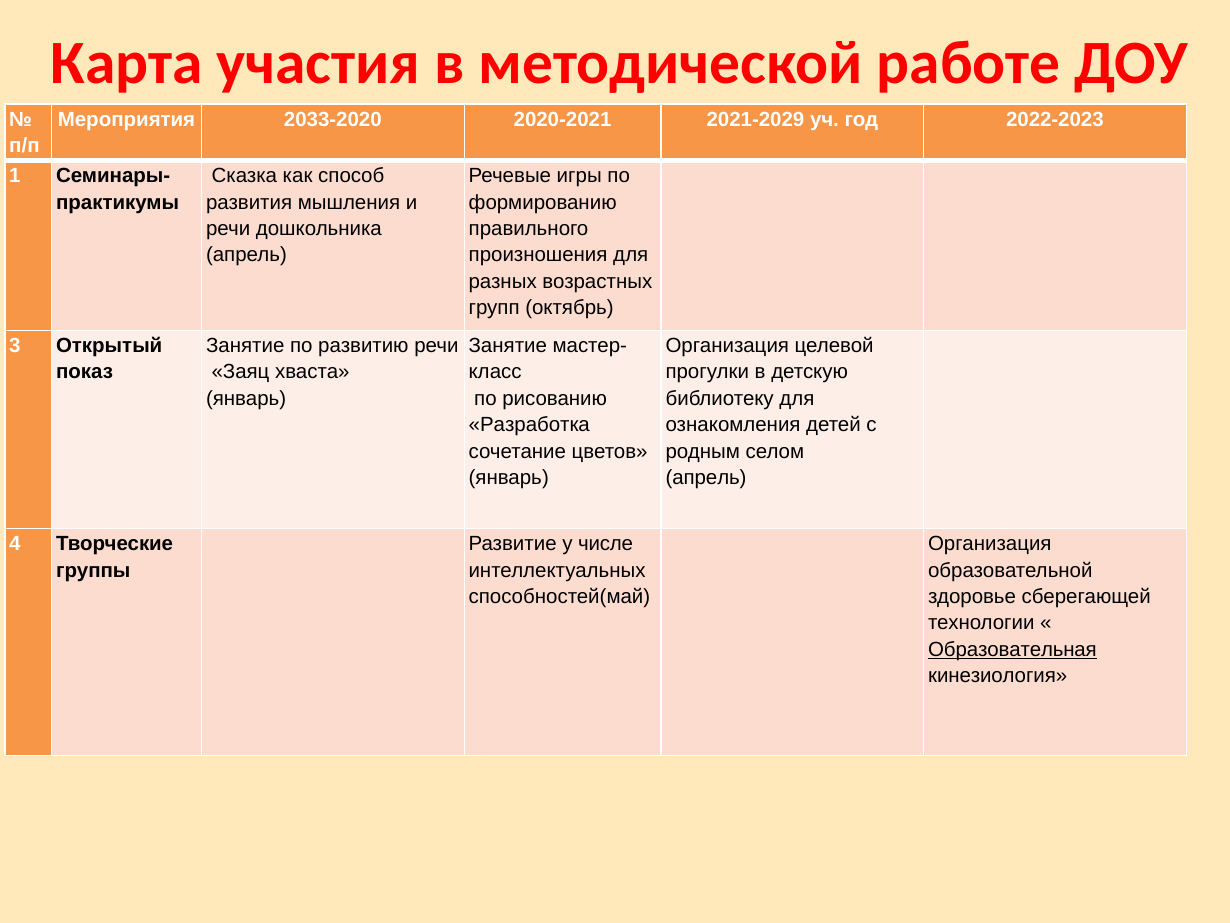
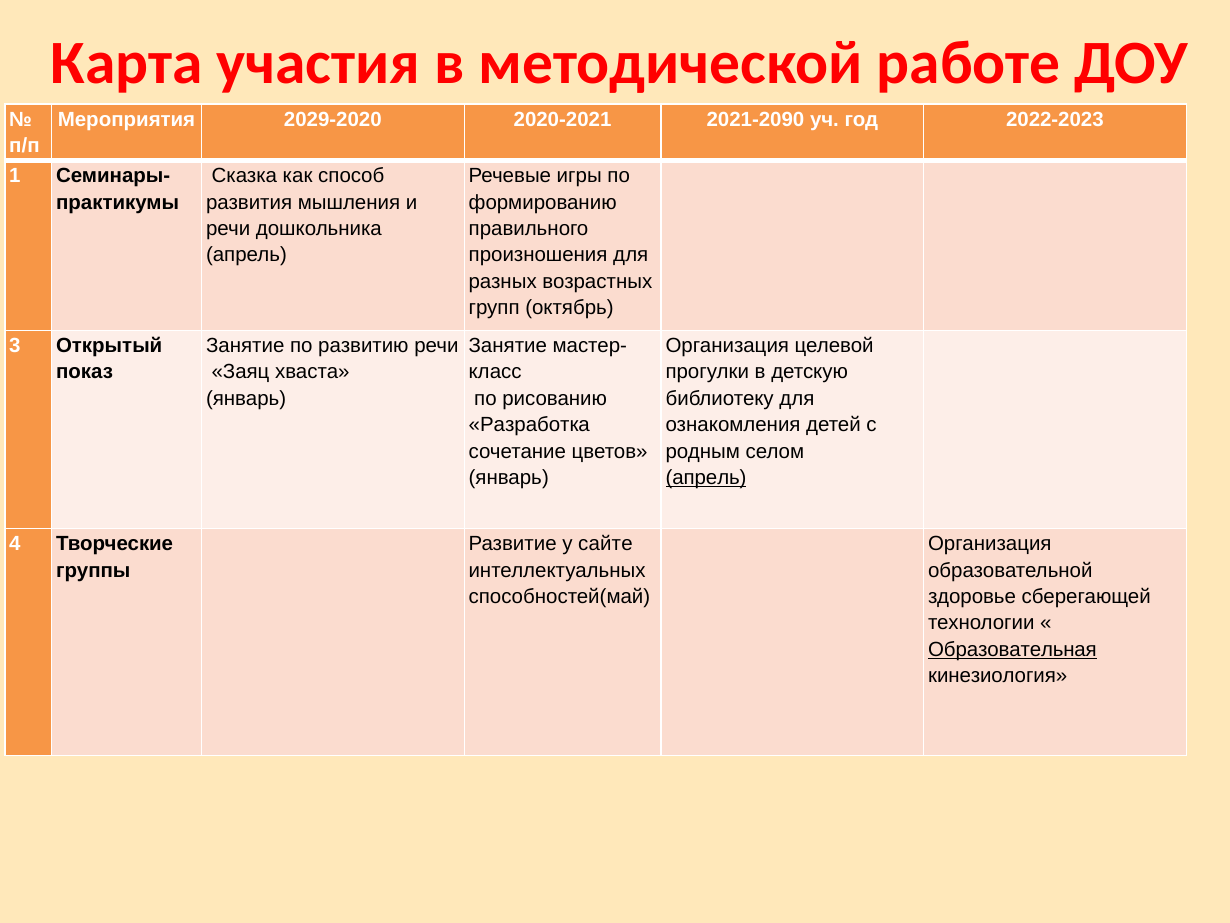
2033-2020: 2033-2020 -> 2029-2020 (333, 119)
2021-2029: 2021-2029 -> 2021-2090 (755, 119)
апрель underline: none -> present (706, 477)
числе: числе -> сайте (605, 544)
